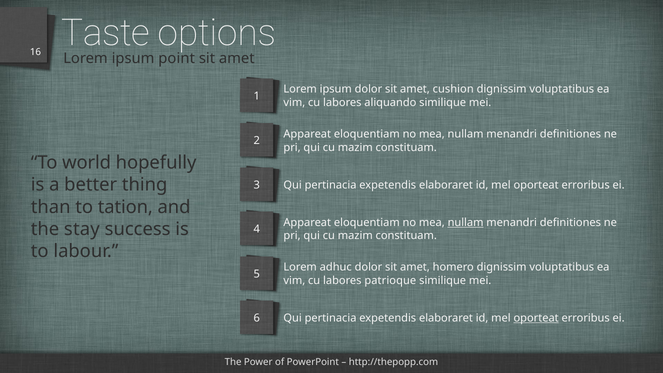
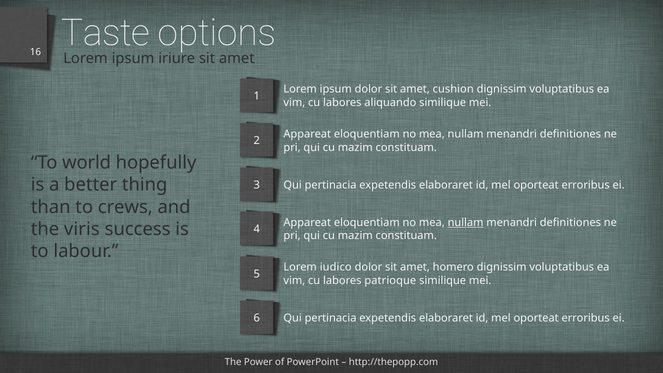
point: point -> iriure (177, 58)
tation: tation -> crews (125, 207)
stay: stay -> viris (82, 229)
adhuc: adhuc -> iudico (336, 267)
oporteat underline: present -> none (536, 318)
